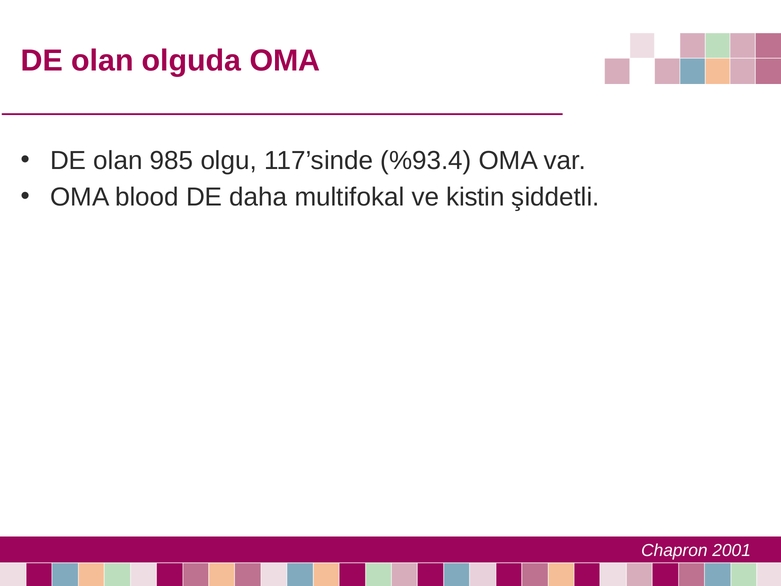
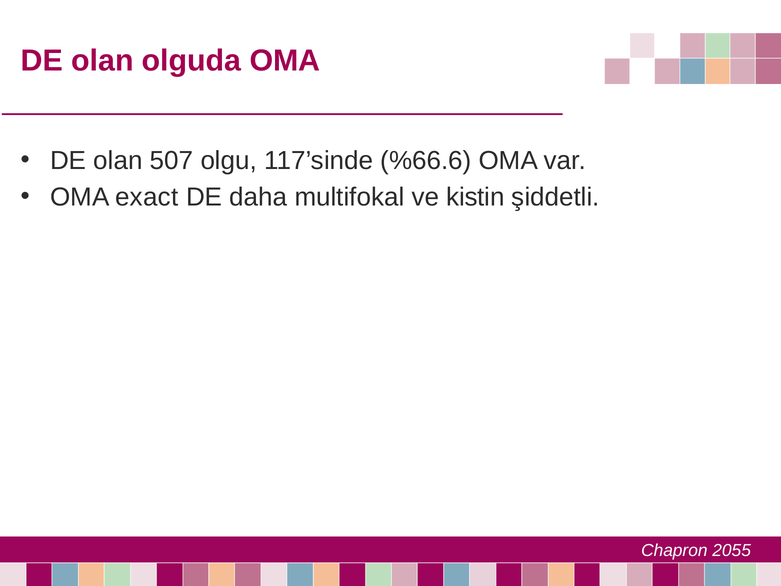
985: 985 -> 507 (172, 160)
%93.4: %93.4 -> %66.6 (426, 160)
blood: blood -> exact (147, 197)
2001: 2001 -> 2055 (732, 550)
